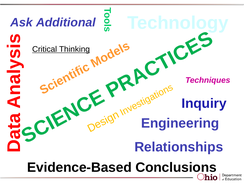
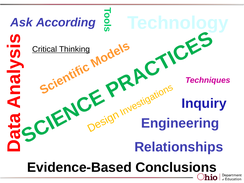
Additional: Additional -> According (66, 23)
